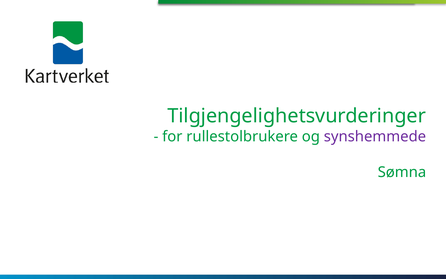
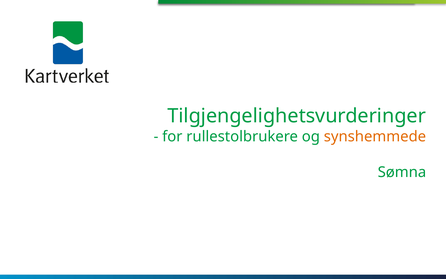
synshemmede colour: purple -> orange (375, 136)
